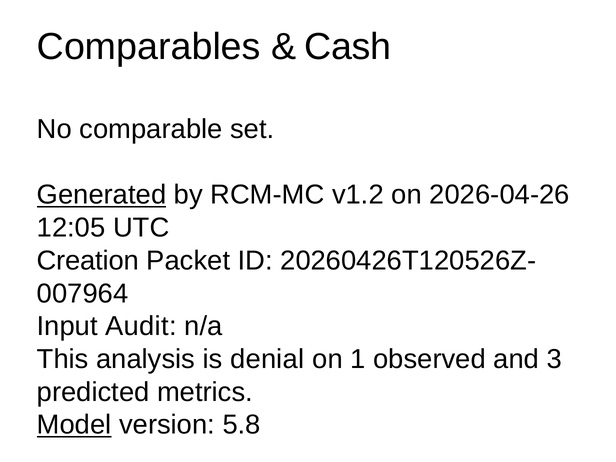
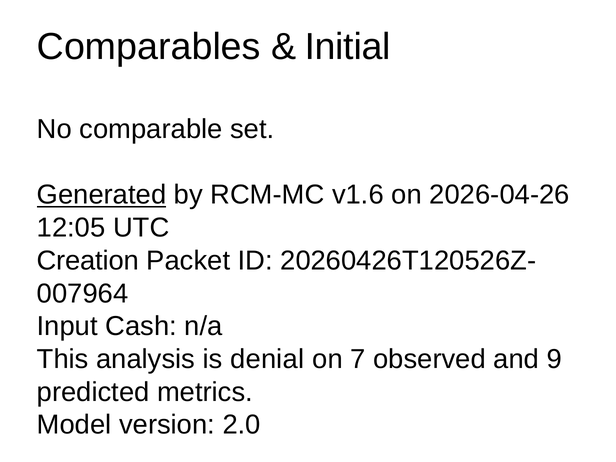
Cash: Cash -> Initial (348, 47)
v1.2: v1.2 -> v1.6 (358, 195)
Audit: Audit -> Cash (141, 326)
1: 1 -> 7 (358, 359)
3: 3 -> 9 (554, 359)
Model underline: present -> none (74, 425)
5.8: 5.8 -> 2.0 (242, 425)
